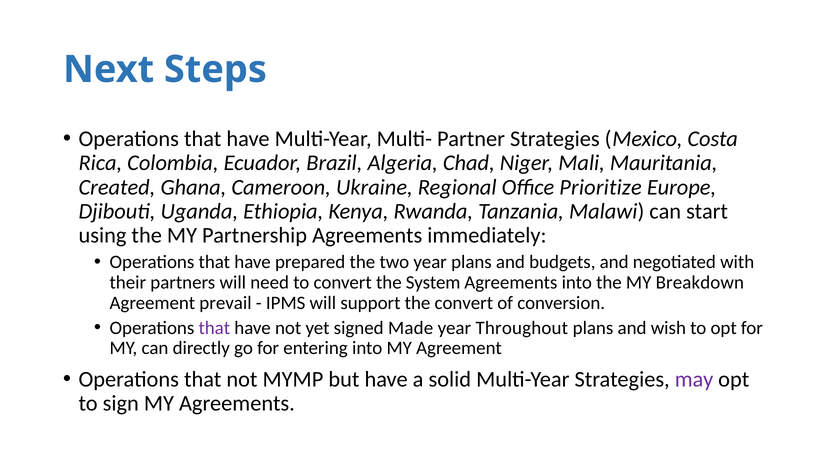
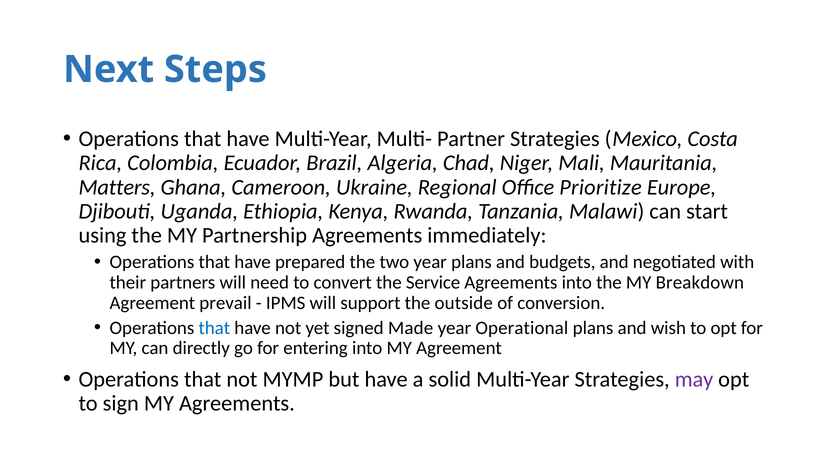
Created: Created -> Matters (117, 187)
System: System -> Service (433, 283)
the convert: convert -> outside (464, 303)
that colour: purple -> blue (214, 328)
Throughout: Throughout -> Operational (522, 328)
